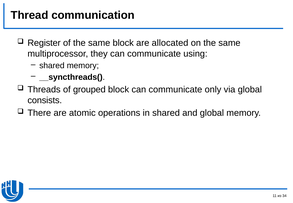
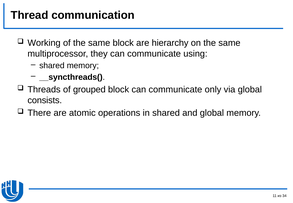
Register: Register -> Working (44, 43)
allocated: allocated -> hierarchy (170, 43)
